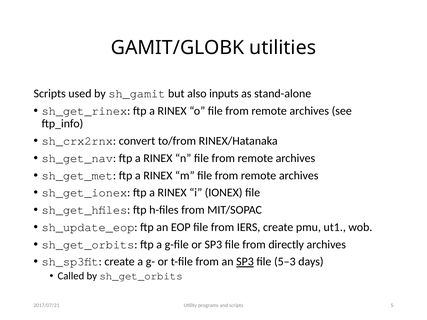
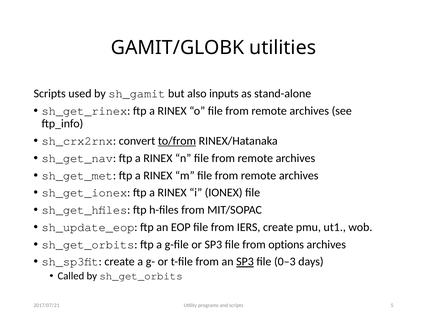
to/from underline: none -> present (177, 141)
directly: directly -> options (286, 245)
5–3: 5–3 -> 0–3 (285, 262)
